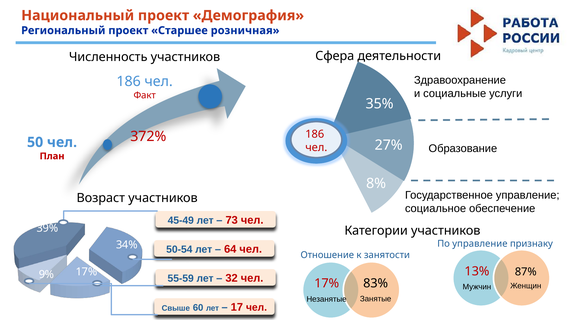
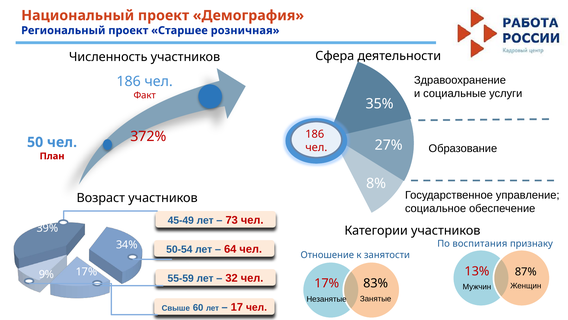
По управление: управление -> воспитания (480, 243)
